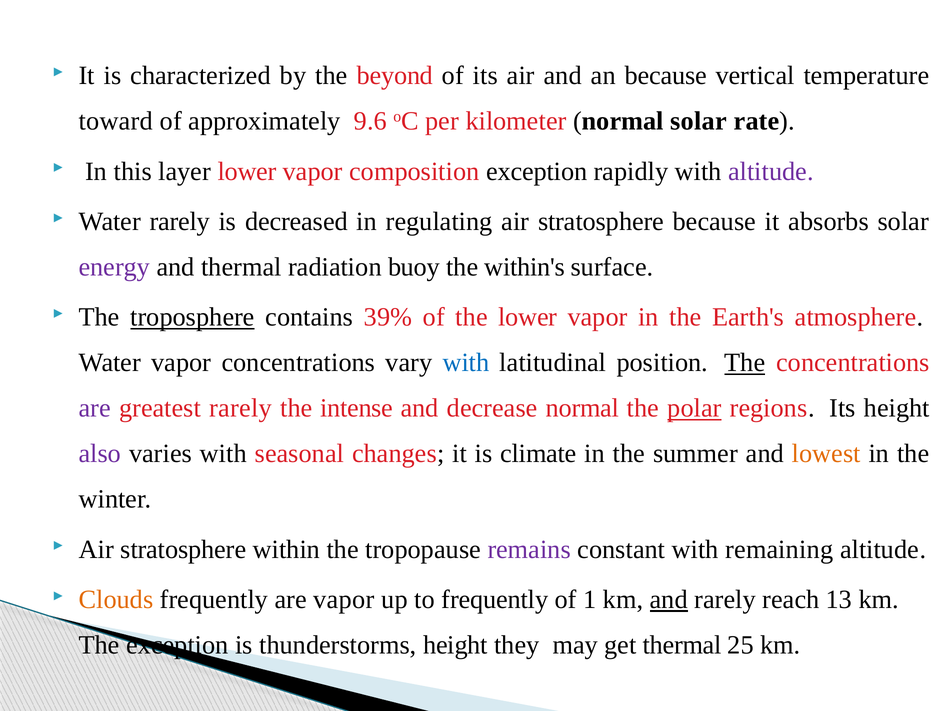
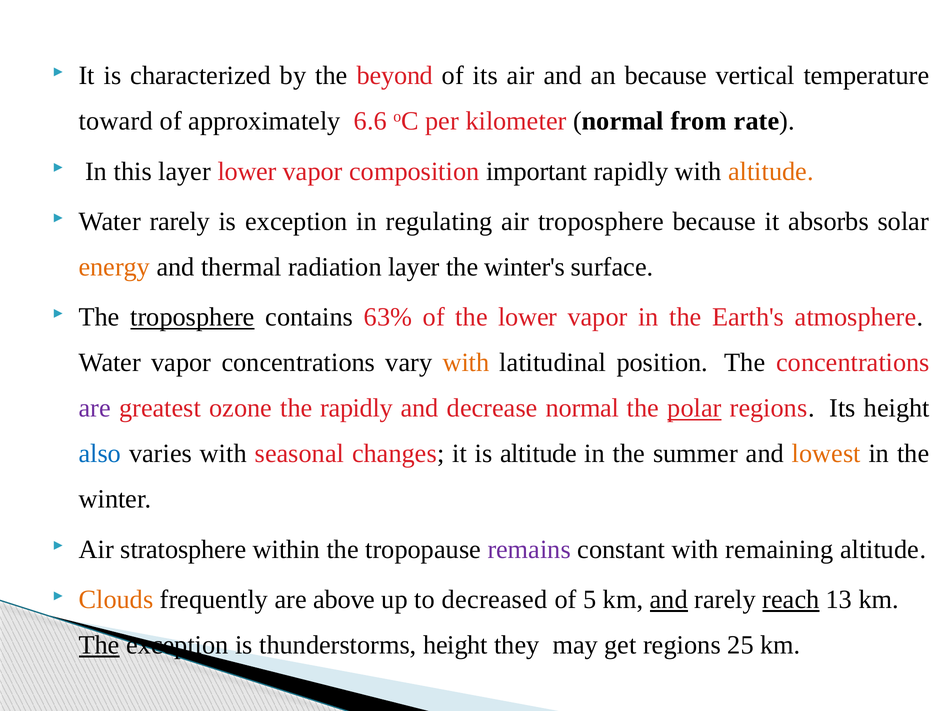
9.6: 9.6 -> 6.6 (370, 121)
normal solar: solar -> from (699, 121)
composition exception: exception -> important (537, 171)
altitude colour: purple -> orange (771, 171)
is decreased: decreased -> exception (296, 221)
regulating air stratosphere: stratosphere -> troposphere (601, 221)
energy colour: purple -> orange (114, 267)
radiation buoy: buoy -> layer (414, 267)
within's: within's -> winter's (525, 267)
39%: 39% -> 63% (388, 317)
with colour: blue -> orange (466, 362)
The underline: present -> none (745, 362)
greatest rarely: rarely -> ozone (241, 408)
the intense: intense -> rapidly (357, 408)
also colour: purple -> blue (100, 453)
is climate: climate -> altitude (539, 453)
are vapor: vapor -> above (344, 599)
to frequently: frequently -> decreased (495, 599)
1: 1 -> 5 (590, 599)
reach underline: none -> present (791, 599)
The underline: none -> present (99, 644)
get thermal: thermal -> regions (682, 644)
